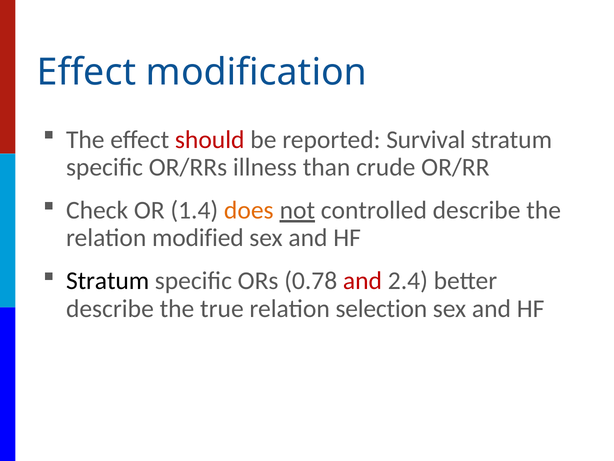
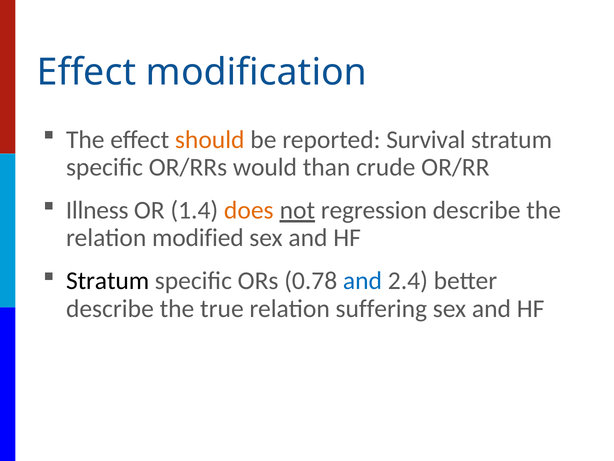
should colour: red -> orange (210, 140)
illness: illness -> would (265, 167)
Check: Check -> Illness (97, 210)
controlled: controlled -> regression (374, 210)
and colour: red -> blue (363, 281)
selection: selection -> suffering (381, 308)
